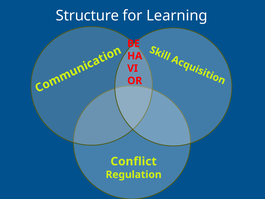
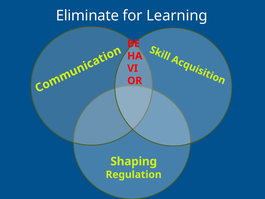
Structure: Structure -> Eliminate (87, 16)
Conflict: Conflict -> Shaping (134, 161)
